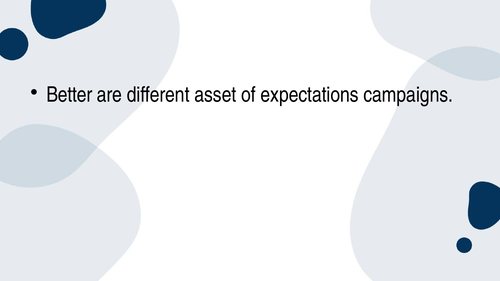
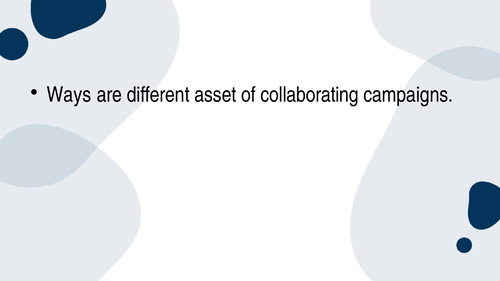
Better: Better -> Ways (69, 95)
expectations: expectations -> collaborating (310, 95)
